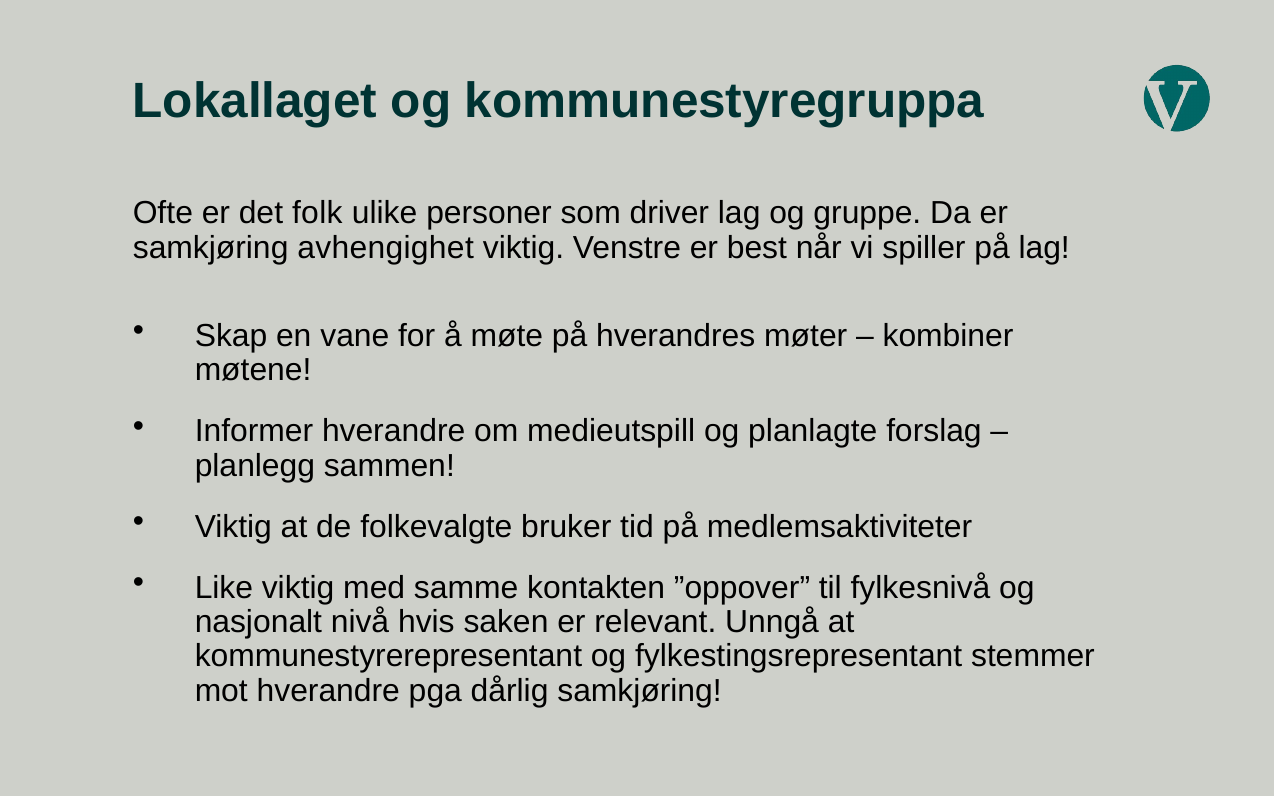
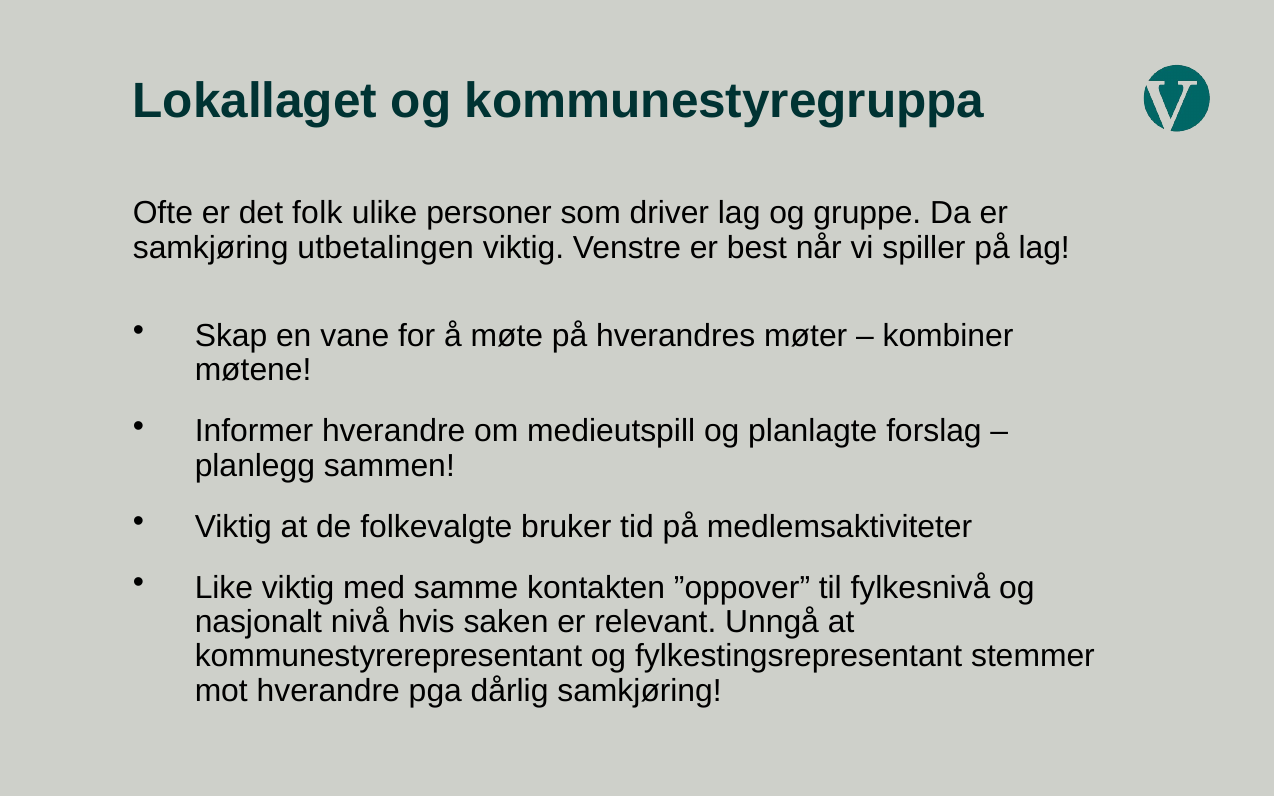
avhengighet: avhengighet -> utbetalingen (386, 248)
